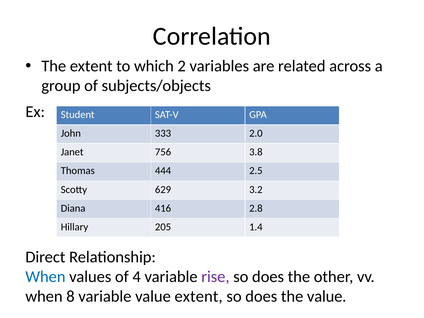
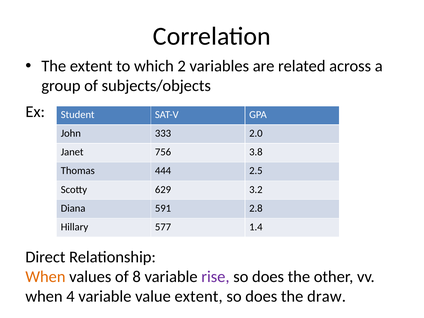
416: 416 -> 591 (163, 208)
205: 205 -> 577 (163, 227)
When colour: blue -> orange (45, 277)
4: 4 -> 8 (137, 277)
8: 8 -> 4 (70, 297)
the value: value -> draw (327, 297)
